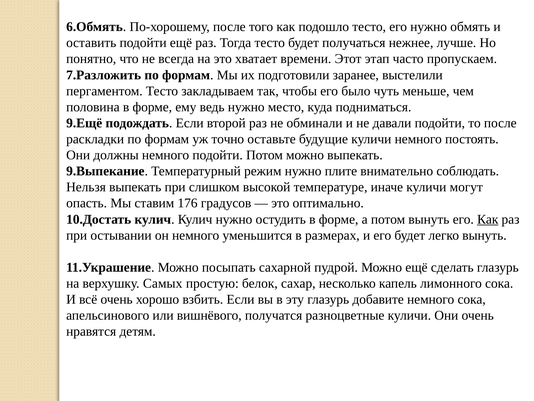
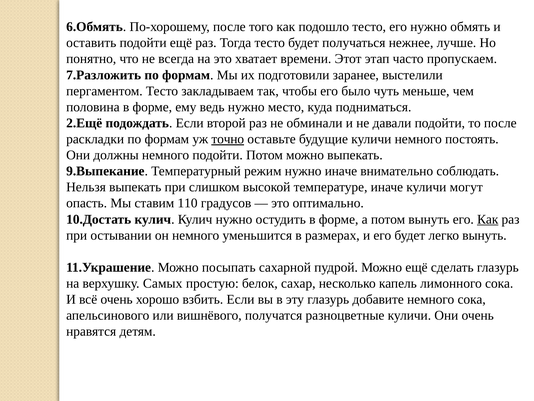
9.Ещё: 9.Ещё -> 2.Ещё (84, 123)
точно underline: none -> present (228, 139)
нужно плите: плите -> иначе (341, 171)
176: 176 -> 110 (188, 203)
